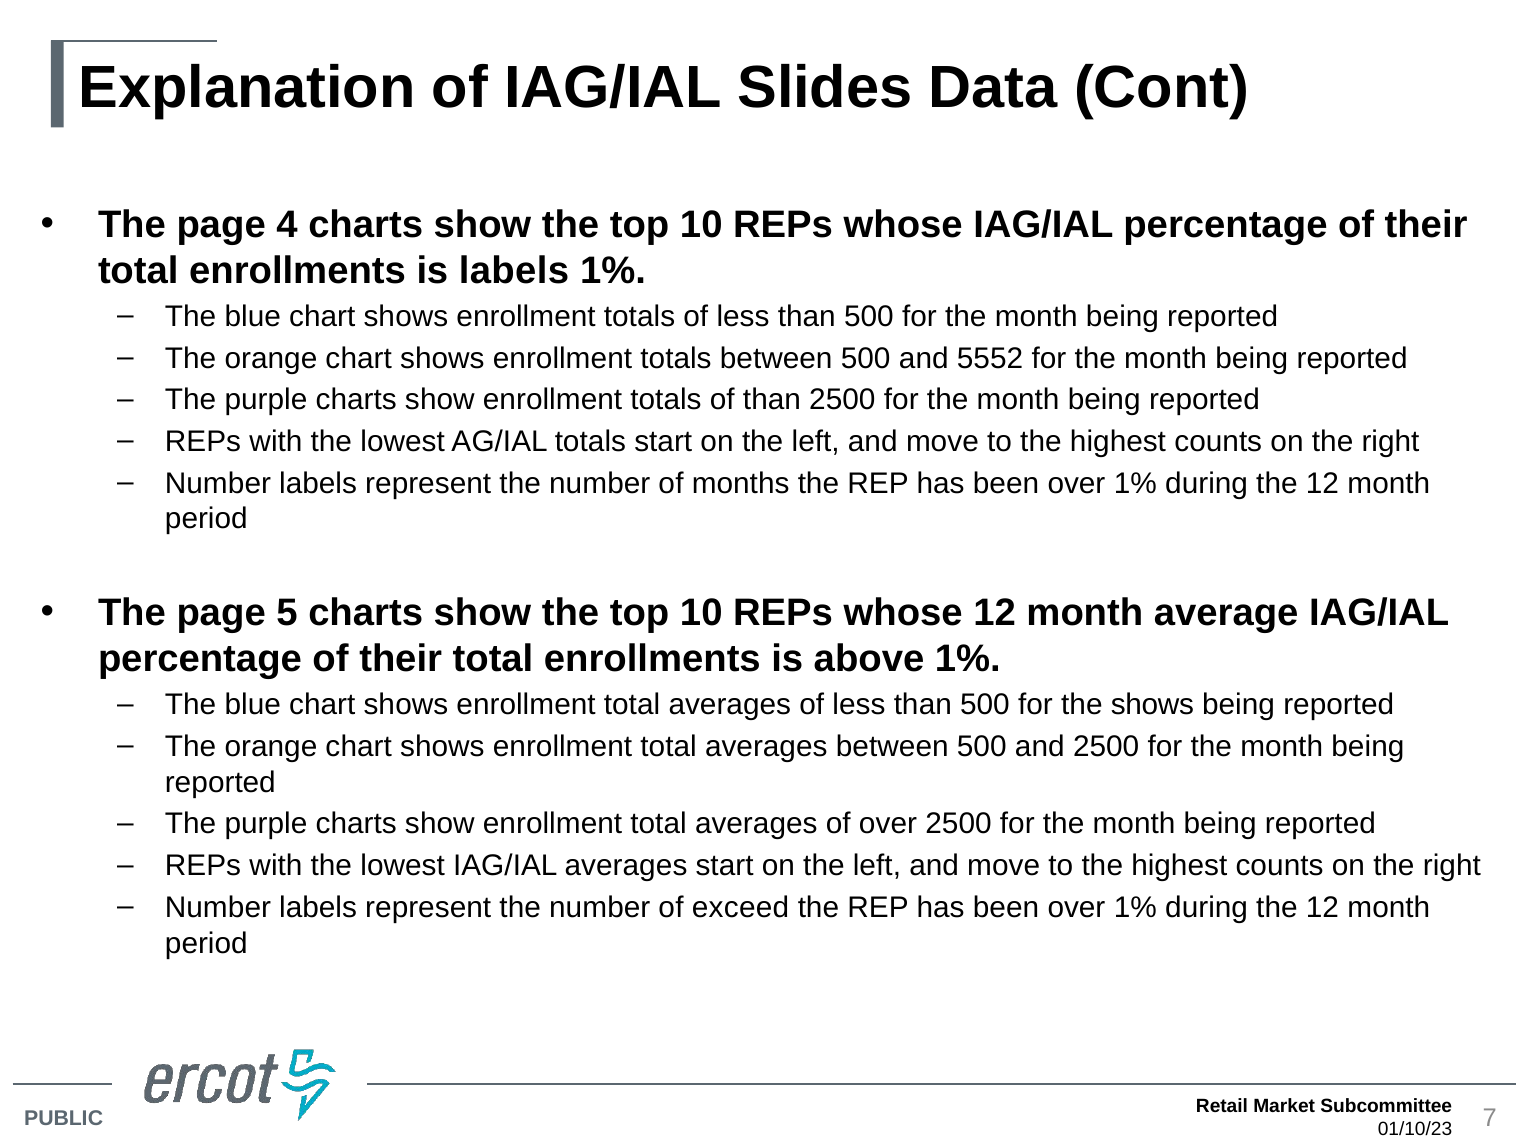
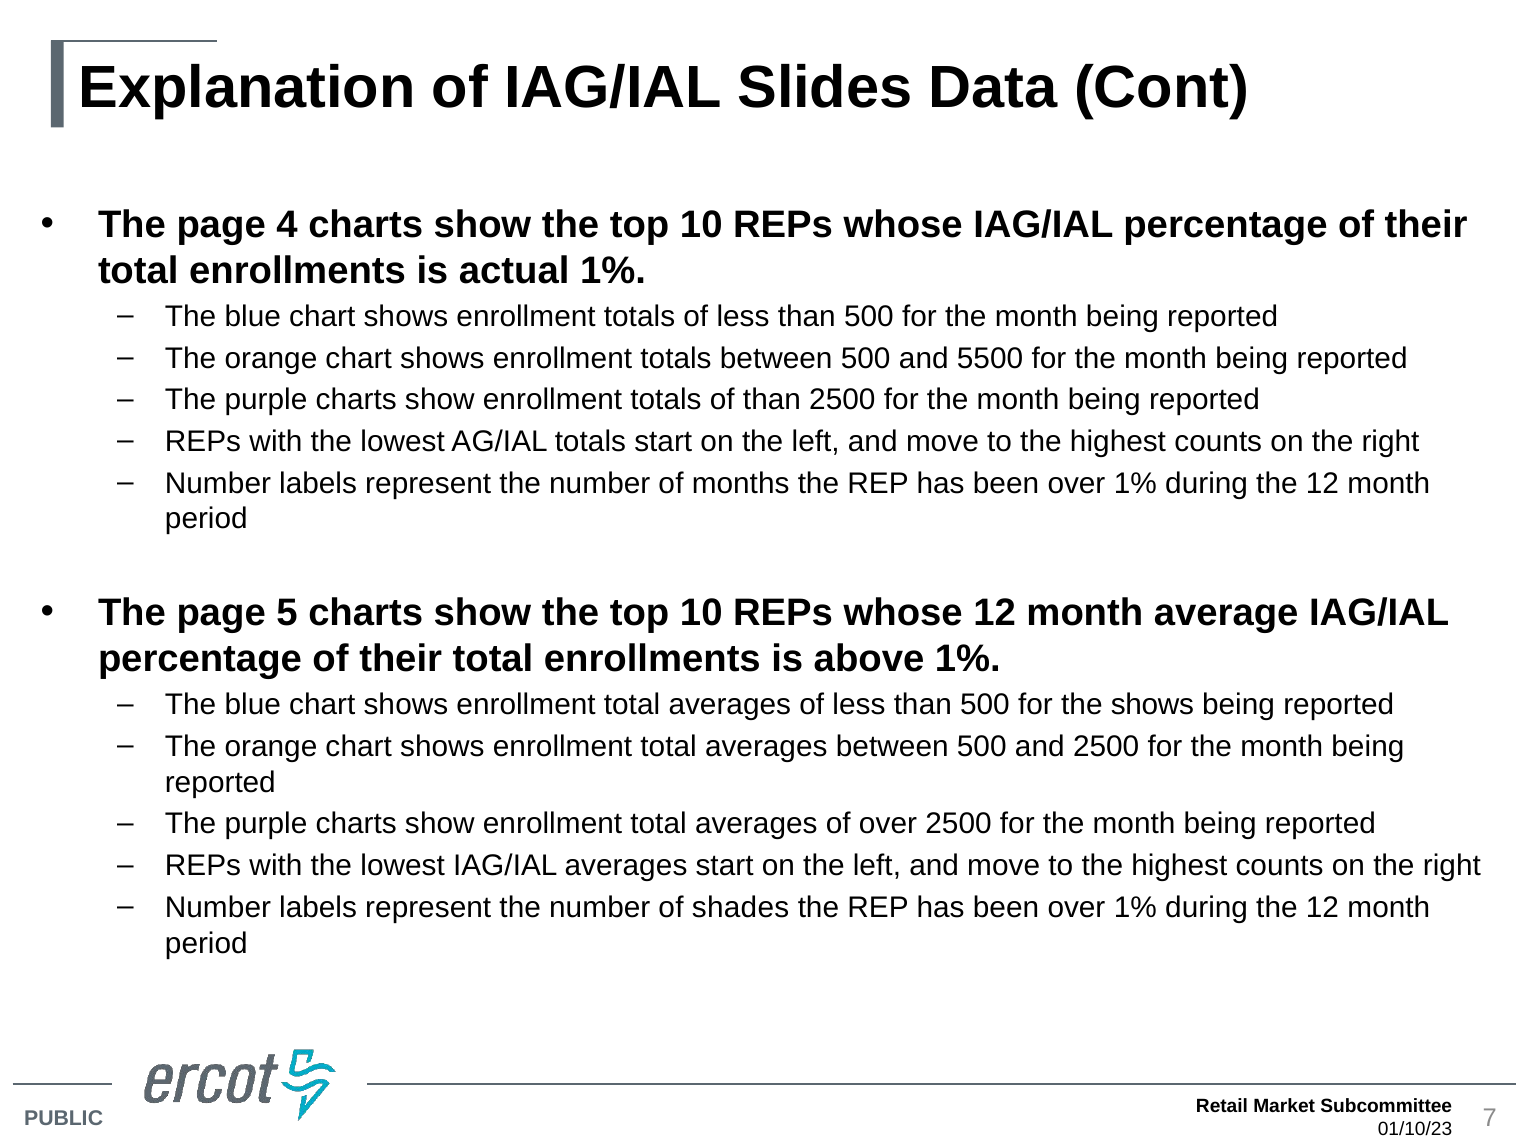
is labels: labels -> actual (514, 270)
5552: 5552 -> 5500 (990, 358)
exceed: exceed -> shades (741, 908)
